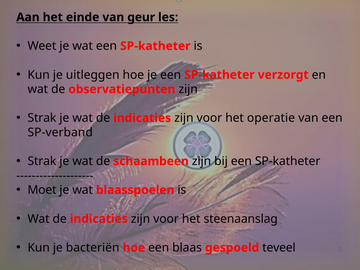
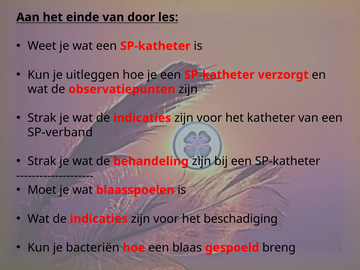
geur: geur -> door (141, 17)
operatie: operatie -> katheter (271, 118)
schaambeen: schaambeen -> behandeling (151, 161)
steenaanslag: steenaanslag -> beschadiging (241, 219)
teveel: teveel -> breng (279, 248)
